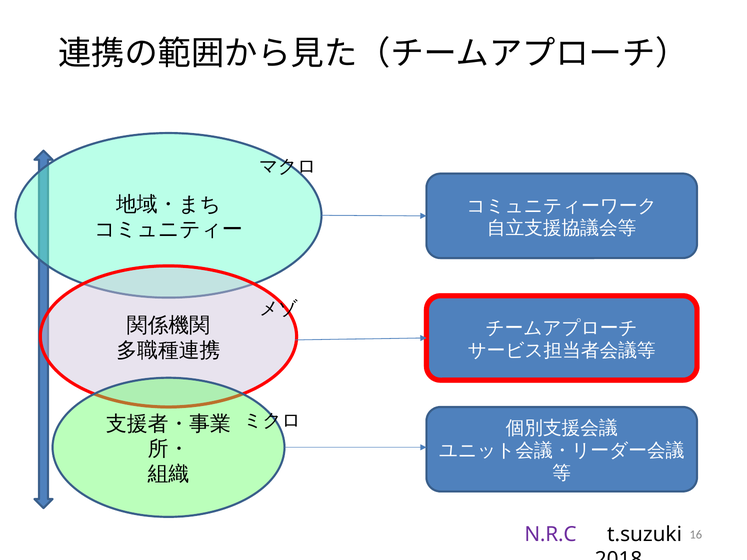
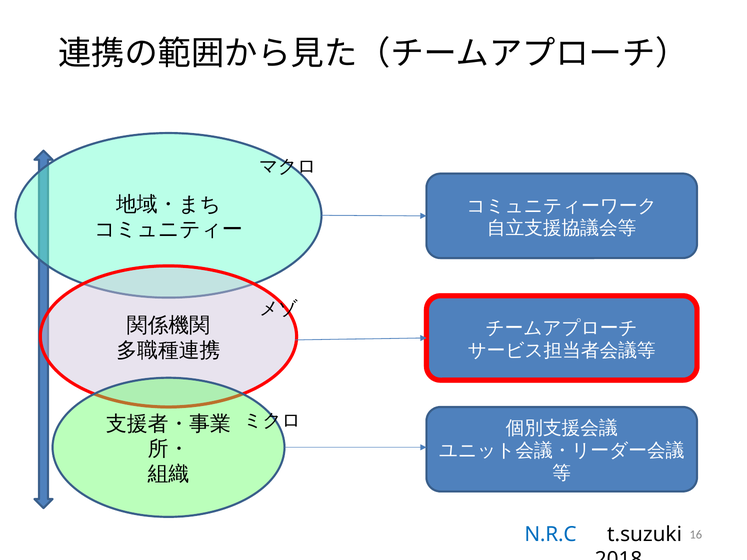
N.R.C colour: purple -> blue (550, 535)
